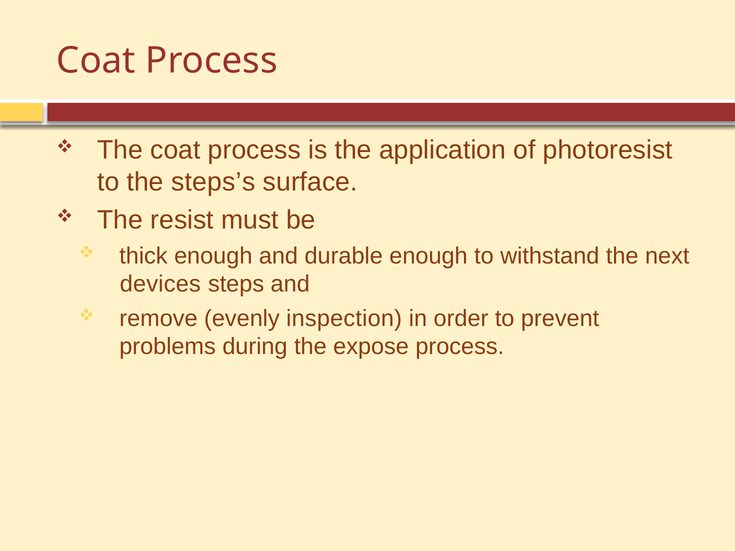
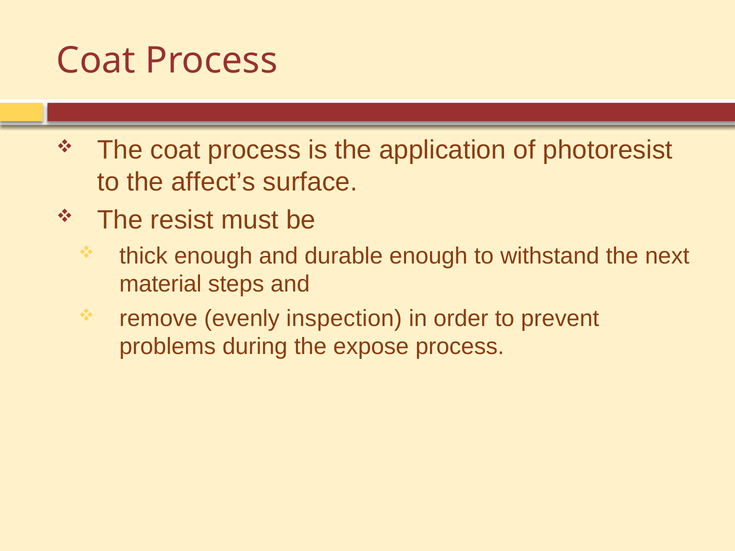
steps’s: steps’s -> affect’s (213, 182)
devices: devices -> material (161, 284)
